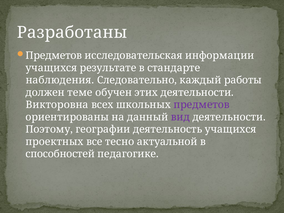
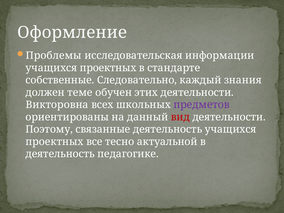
Разработаны: Разработаны -> Оформление (72, 32)
Предметов: Предметов -> Проблемы (54, 56)
результате: результате -> проектных (108, 68)
наблюдения: наблюдения -> собственные (60, 80)
работы: работы -> знания (243, 80)
вид colour: purple -> red (180, 117)
географии: географии -> связанные (103, 129)
способностей: способностей -> деятельность (60, 154)
